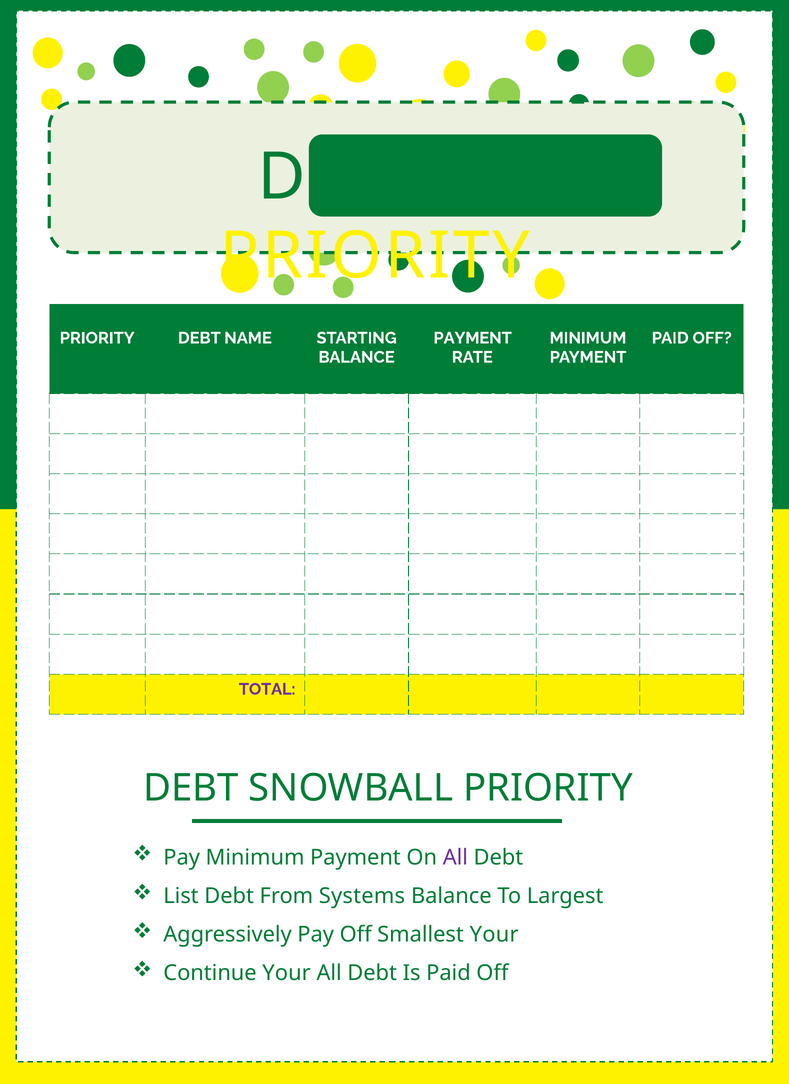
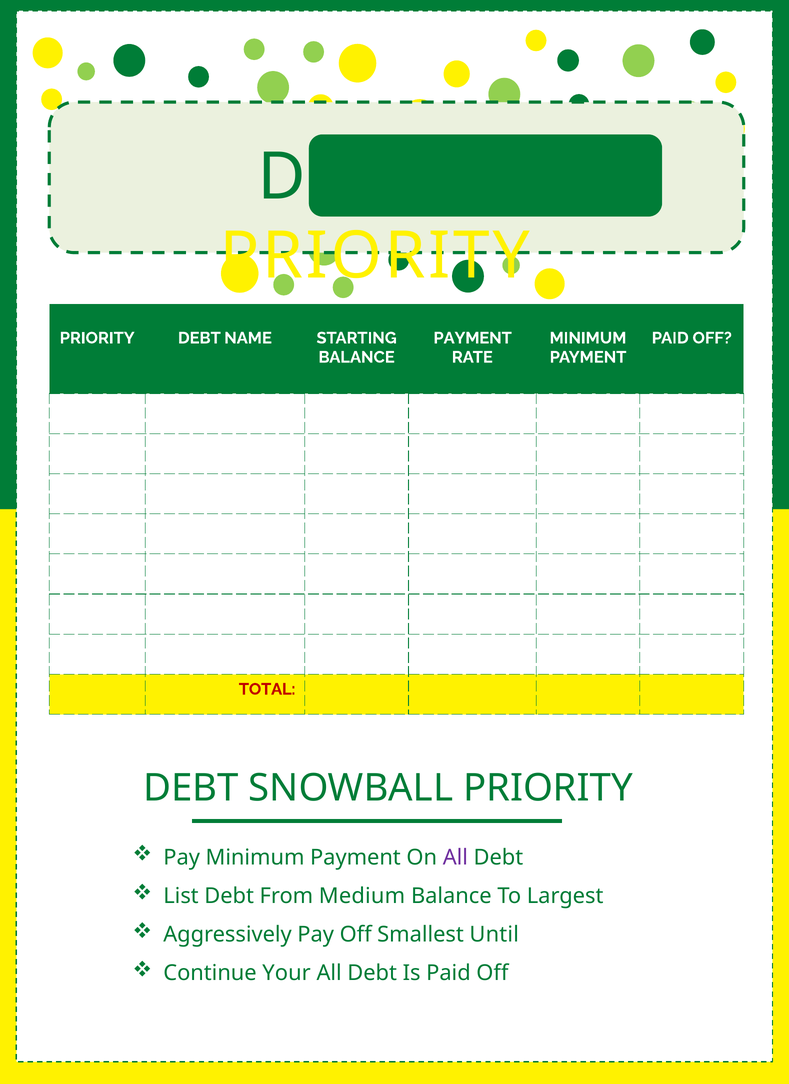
TOTAL colour: purple -> red (267, 690)
Systems: Systems -> Medium (362, 897)
Smallest Your: Your -> Until (494, 935)
